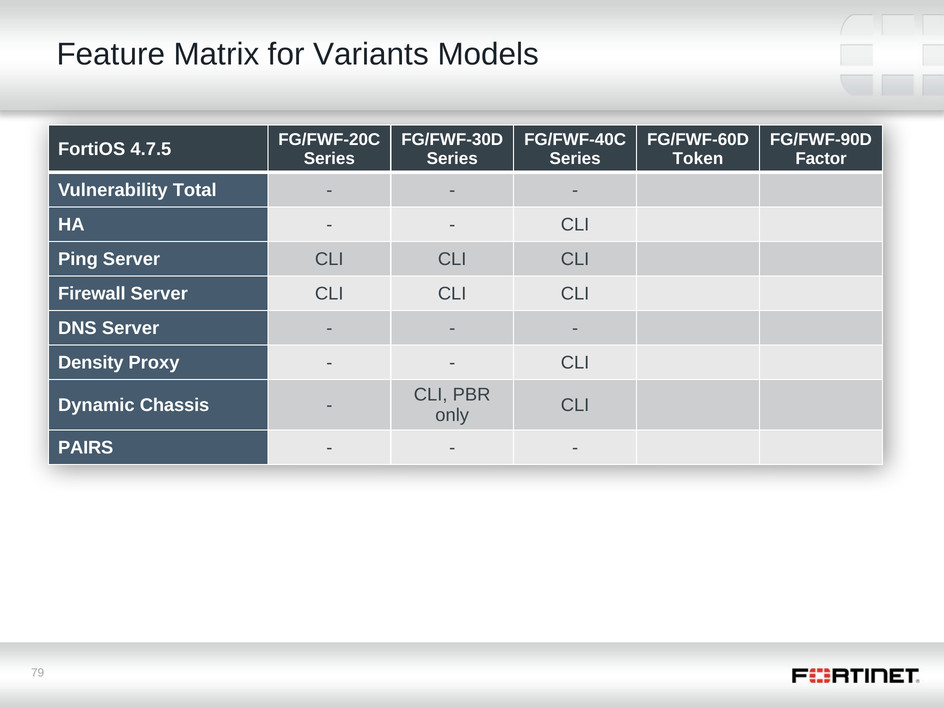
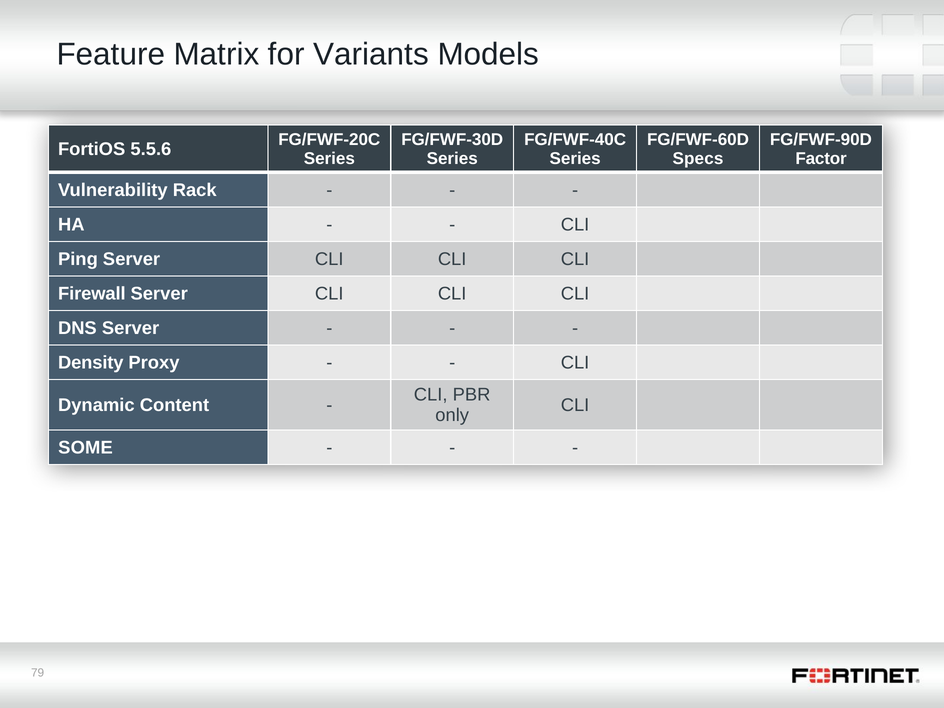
4.7.5: 4.7.5 -> 5.5.6 (151, 149)
Token: Token -> Specs (698, 158)
Total: Total -> Rack (195, 190)
Chassis: Chassis -> Content (174, 405)
PAIRS: PAIRS -> SOME (85, 448)
